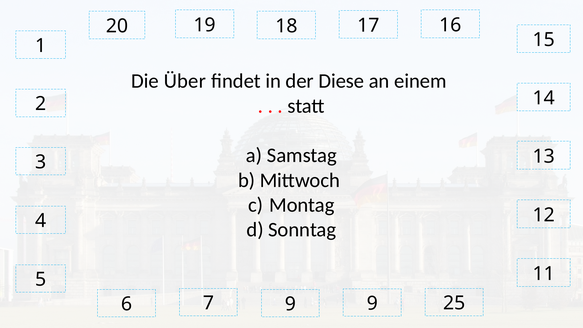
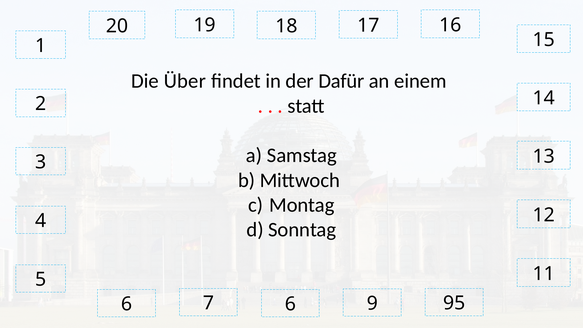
Diese: Diese -> Dafür (341, 81)
7 9: 9 -> 6 (290, 304)
25: 25 -> 95 (454, 303)
